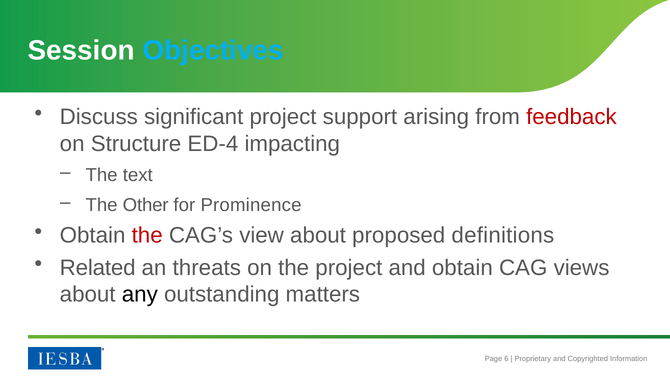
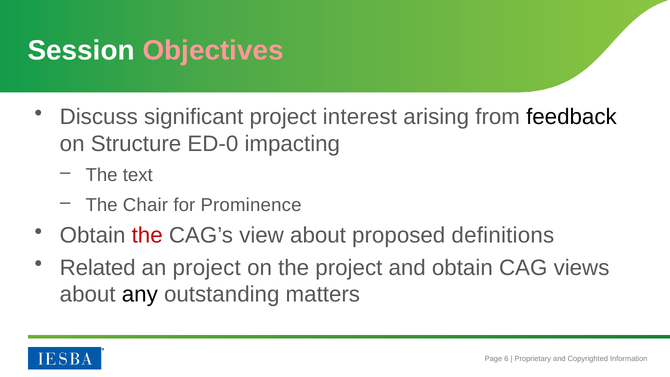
Objectives colour: light blue -> pink (213, 50)
support: support -> interest (360, 117)
feedback colour: red -> black (571, 117)
ED-4: ED-4 -> ED-0 (213, 144)
Other: Other -> Chair (145, 205)
an threats: threats -> project (207, 268)
